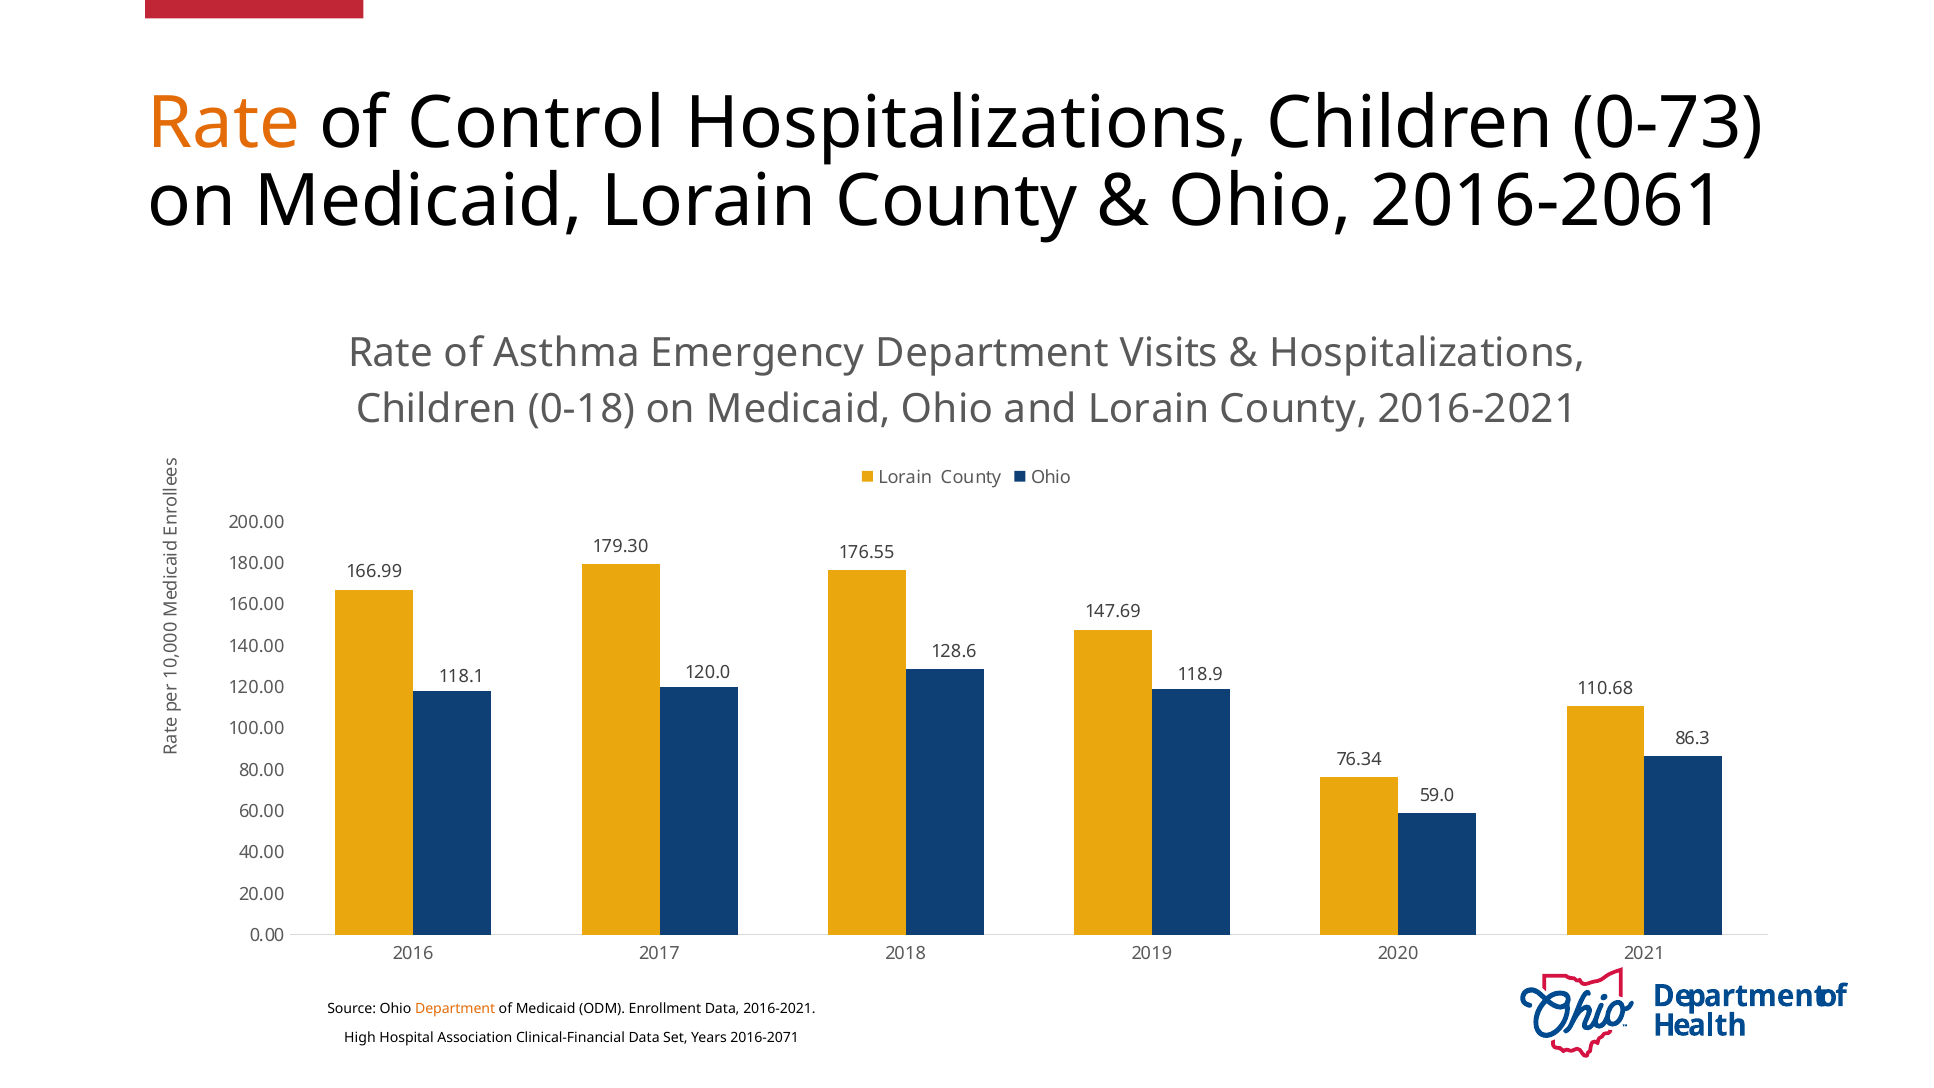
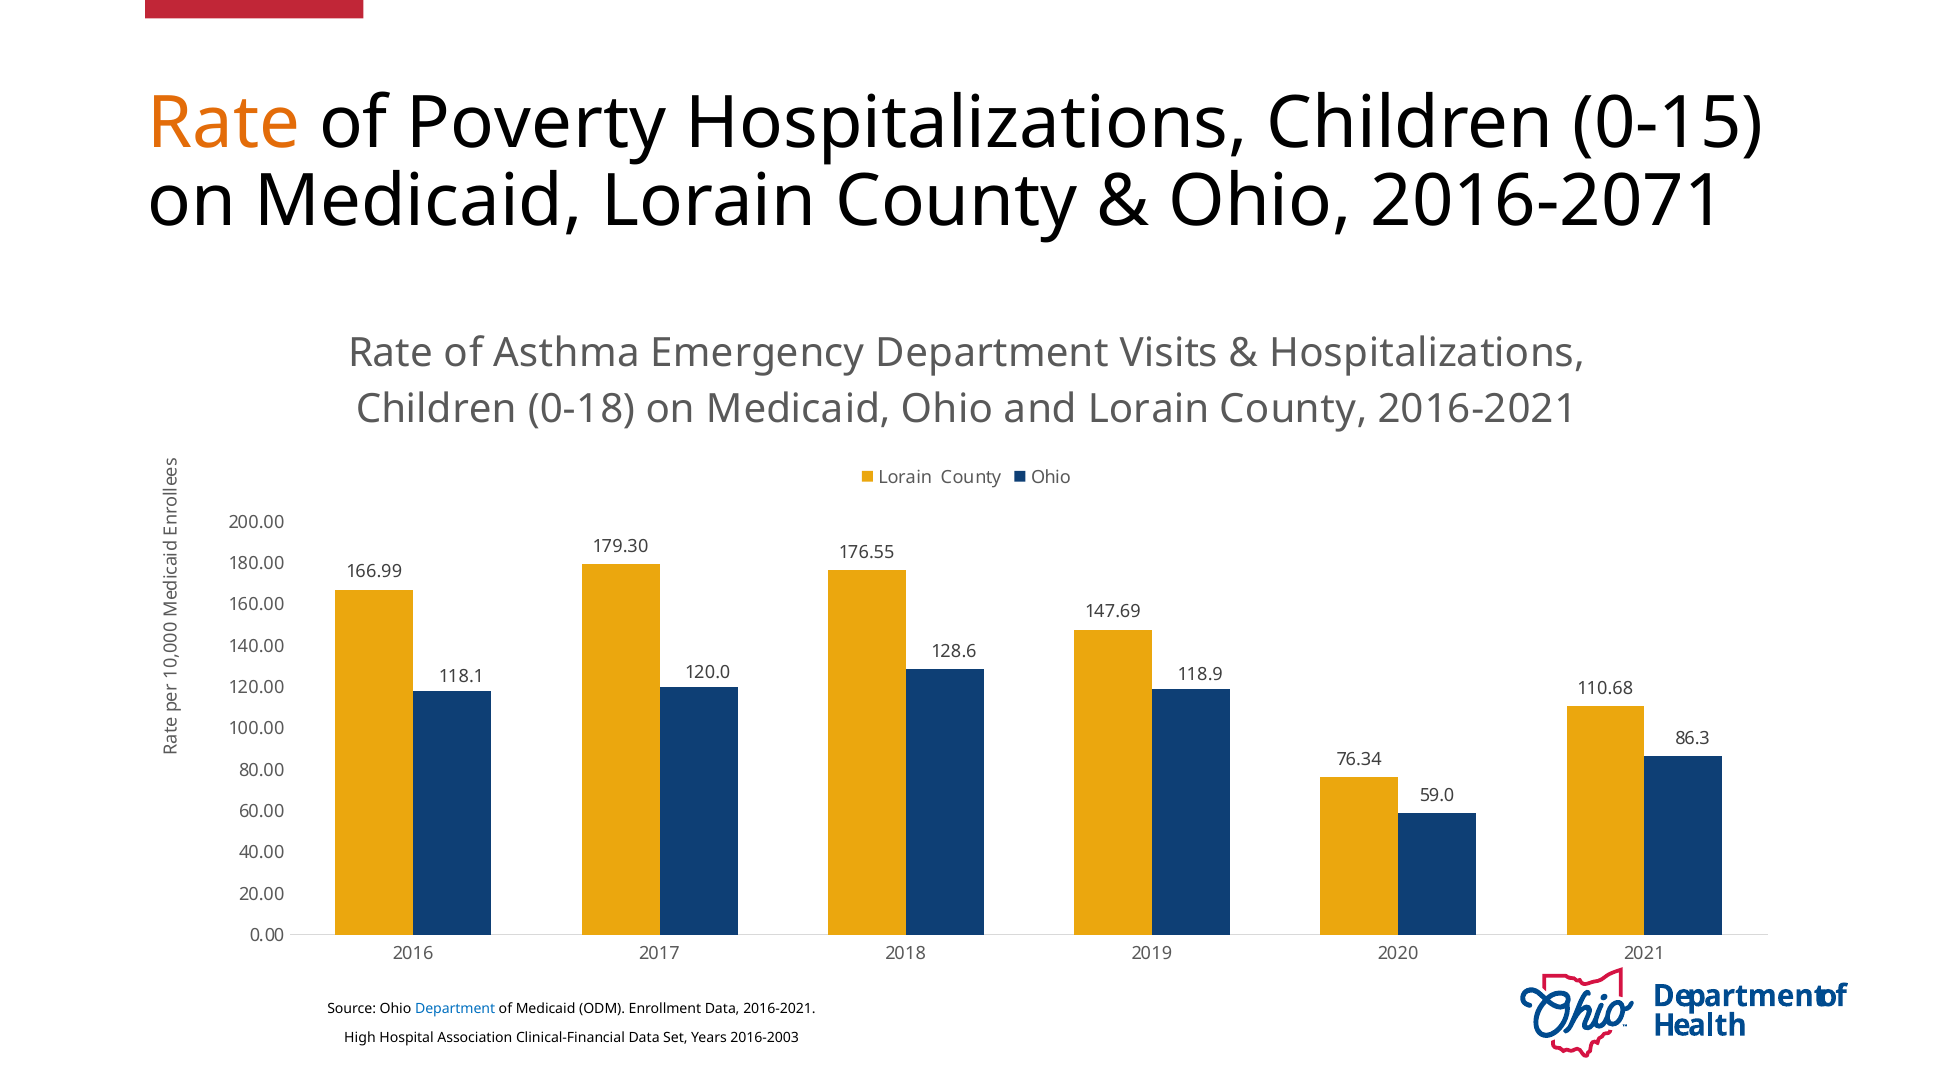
Control: Control -> Poverty (537, 123)
0-73: 0-73 -> 0-15 (1668, 123)
2016-2061: 2016-2061 -> 2016-2071 (1548, 202)
Department colour: orange -> blue (455, 1008)
2016-2071: 2016-2071 -> 2016-2003 (765, 1037)
